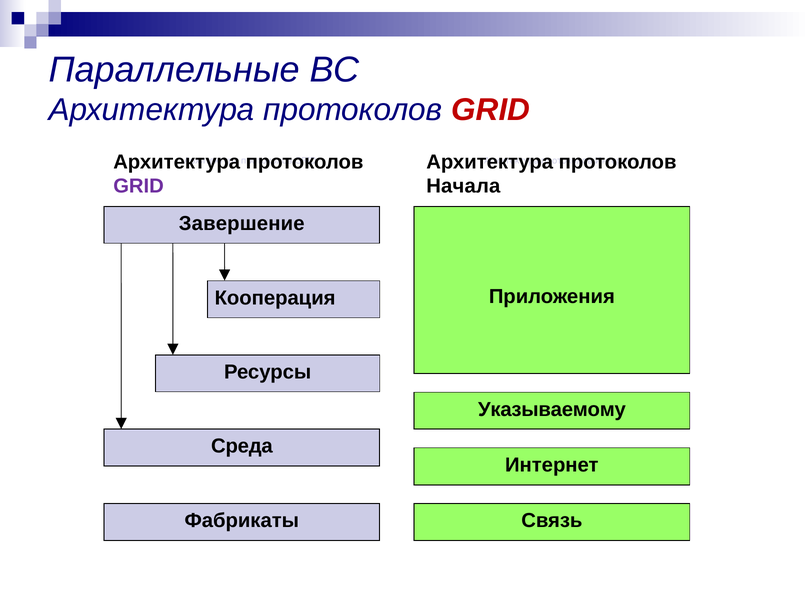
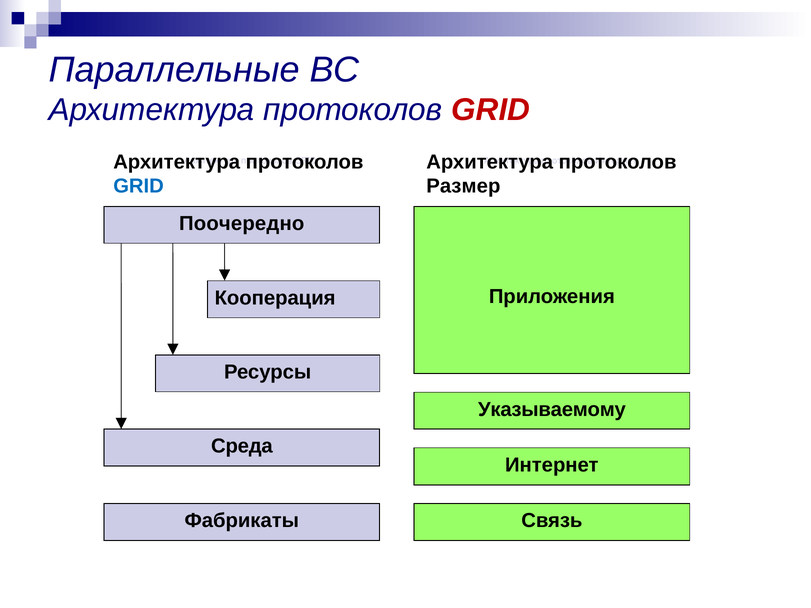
GRID colour: purple -> blue (139, 186)
Начала: Начала -> Размер (463, 186)
Завершение: Завершение -> Поочередно (242, 224)
